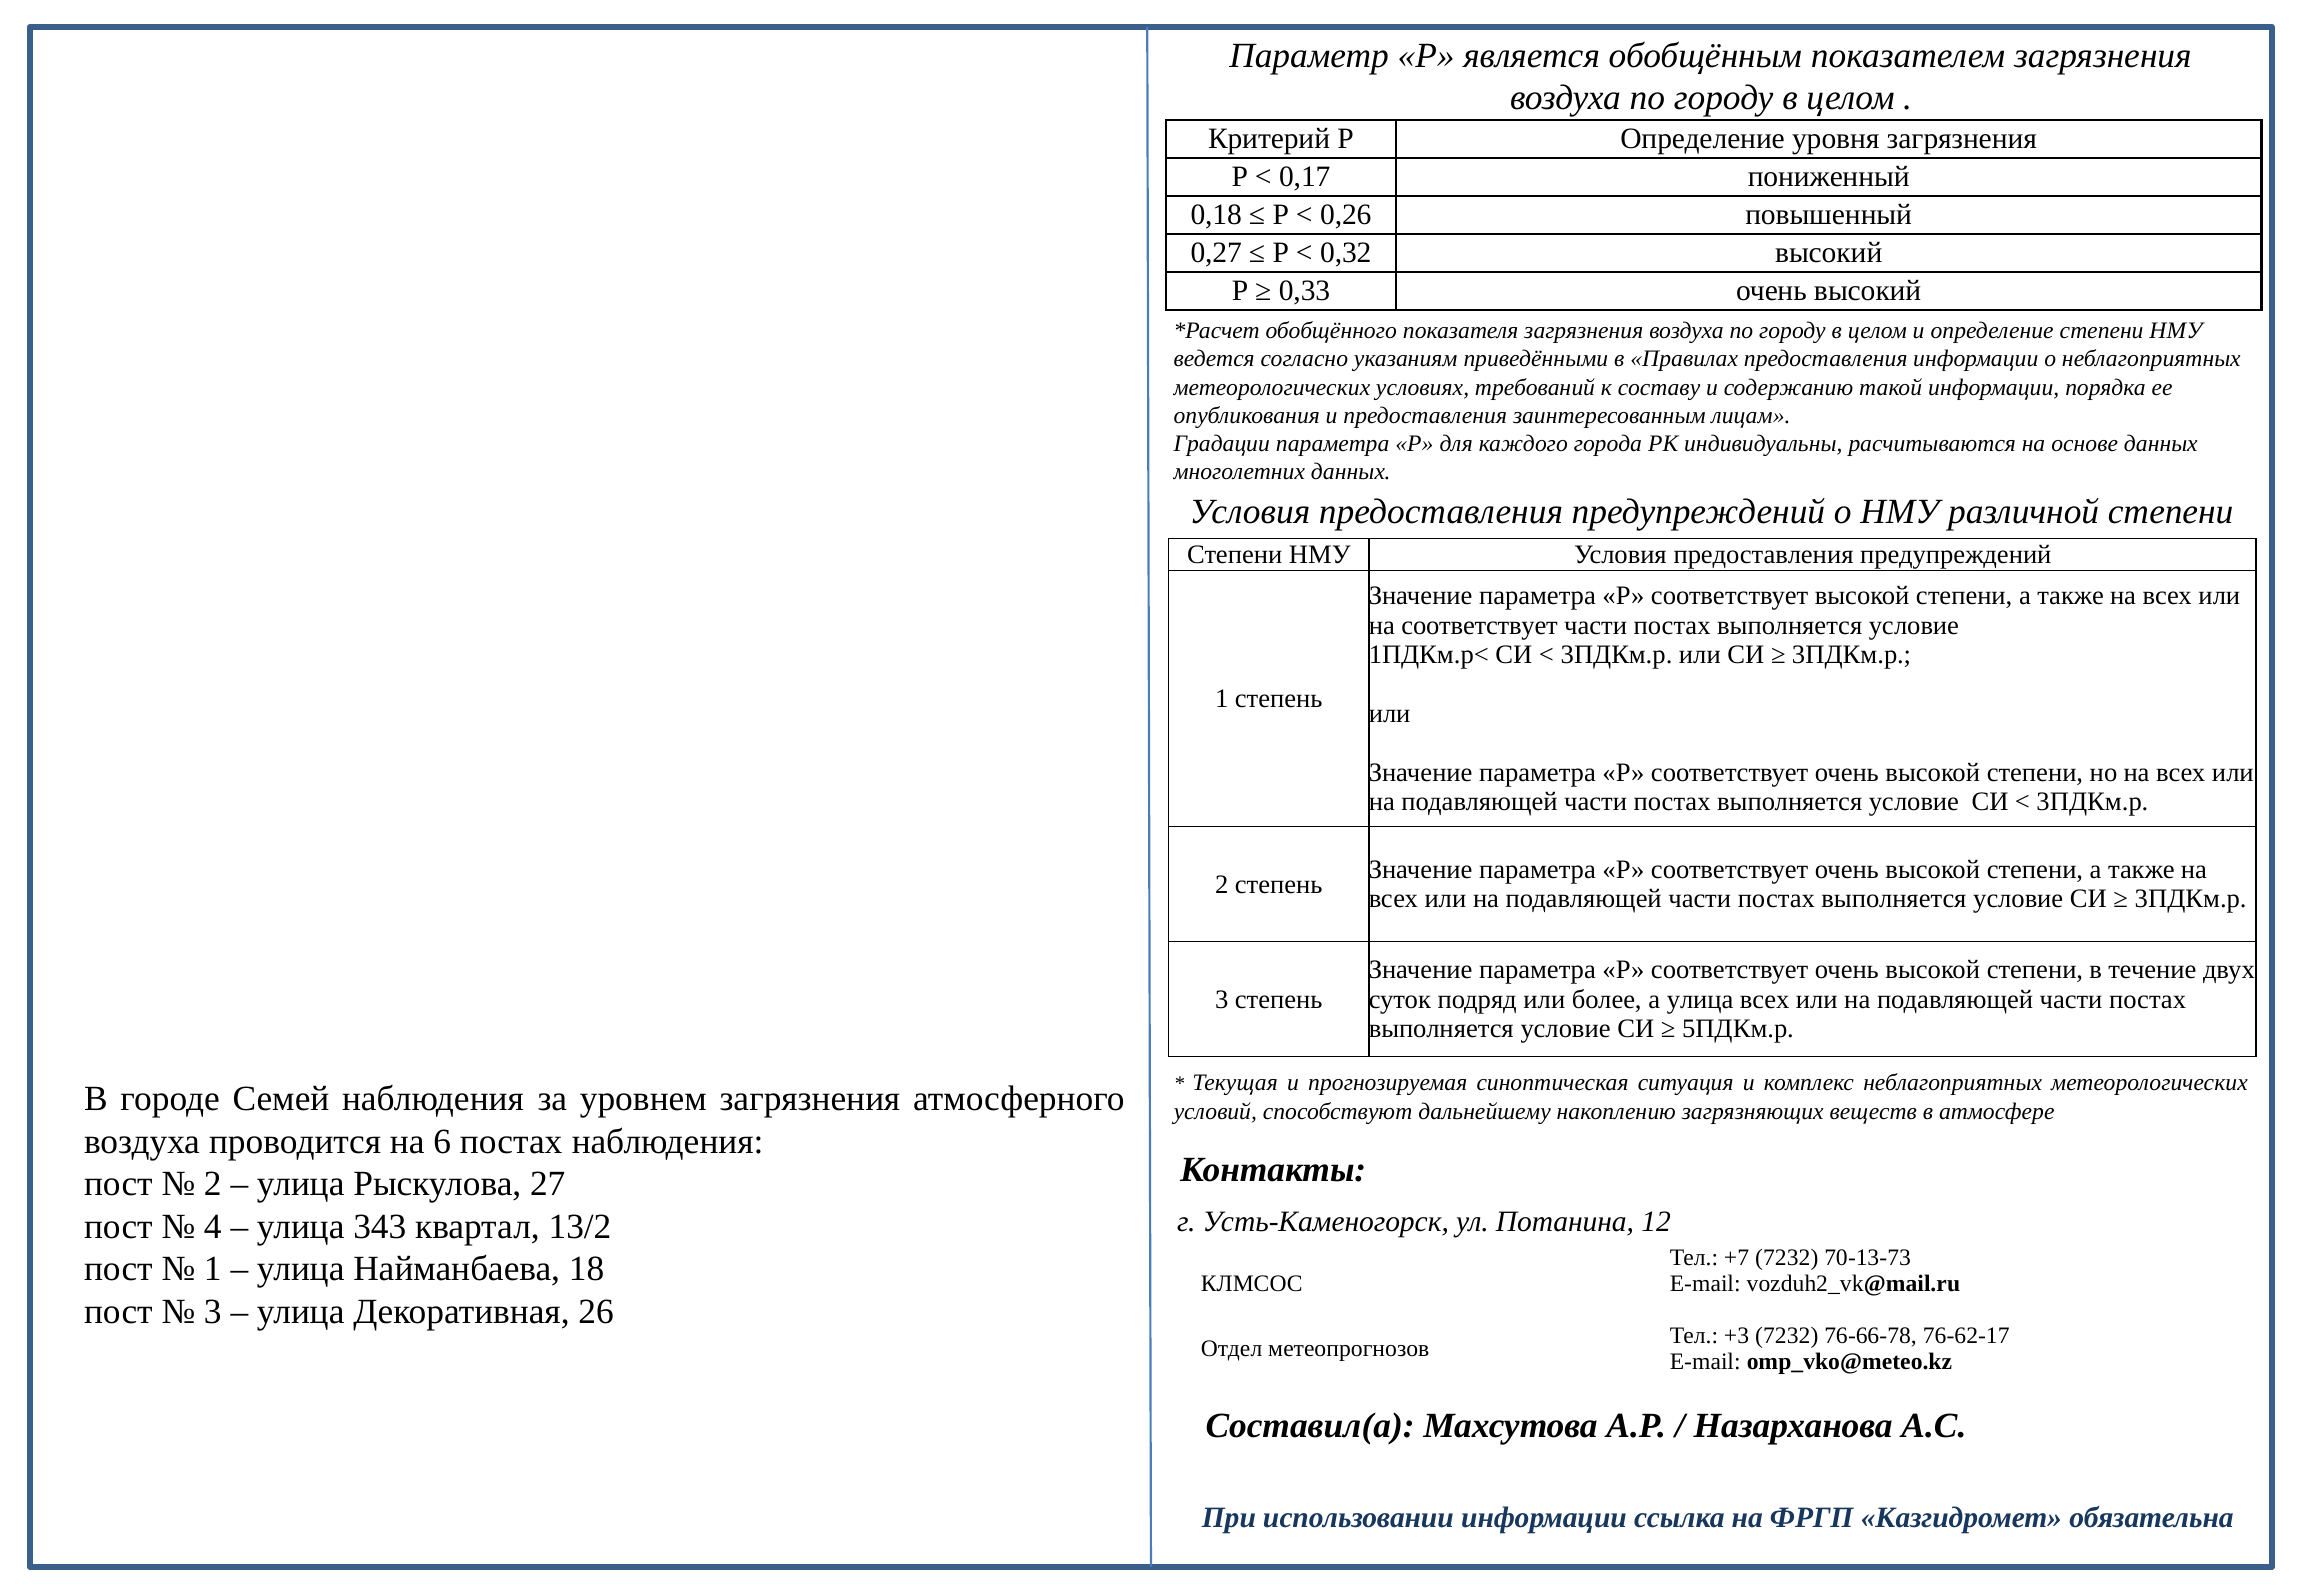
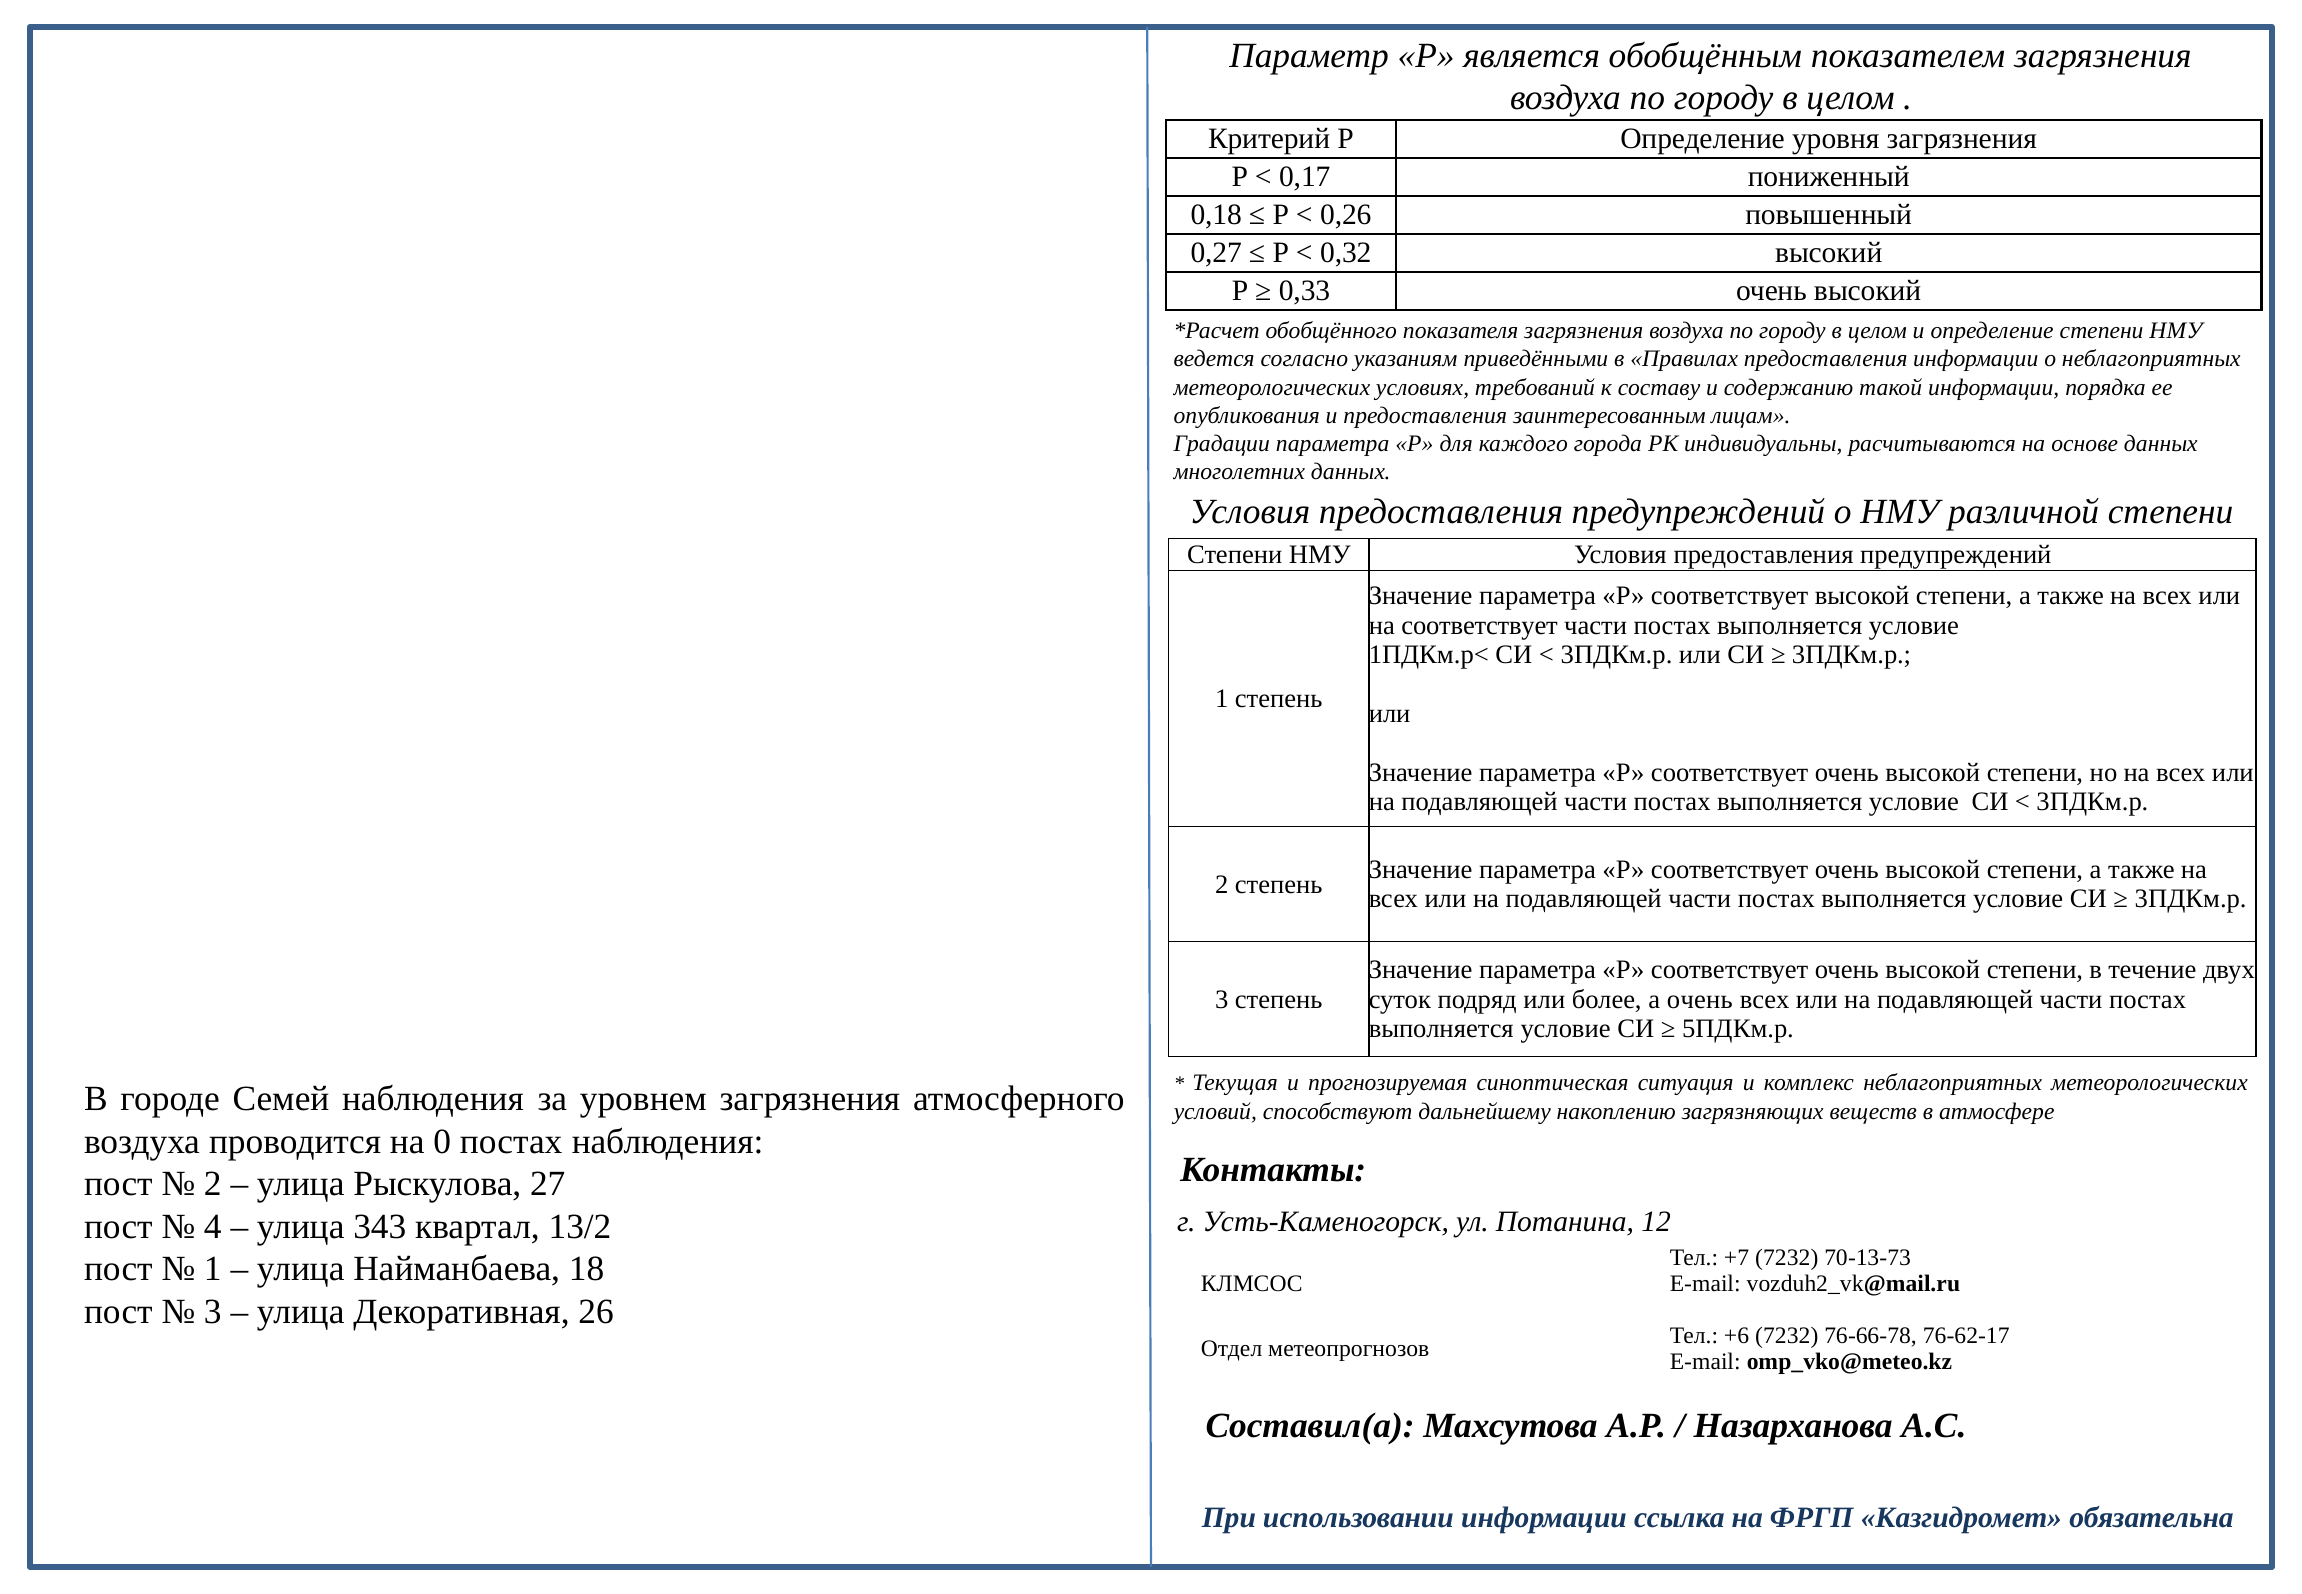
а улица: улица -> очень (1700, 999)
6: 6 -> 0 (442, 1142)
+3: +3 -> +6 (1737, 1335)
